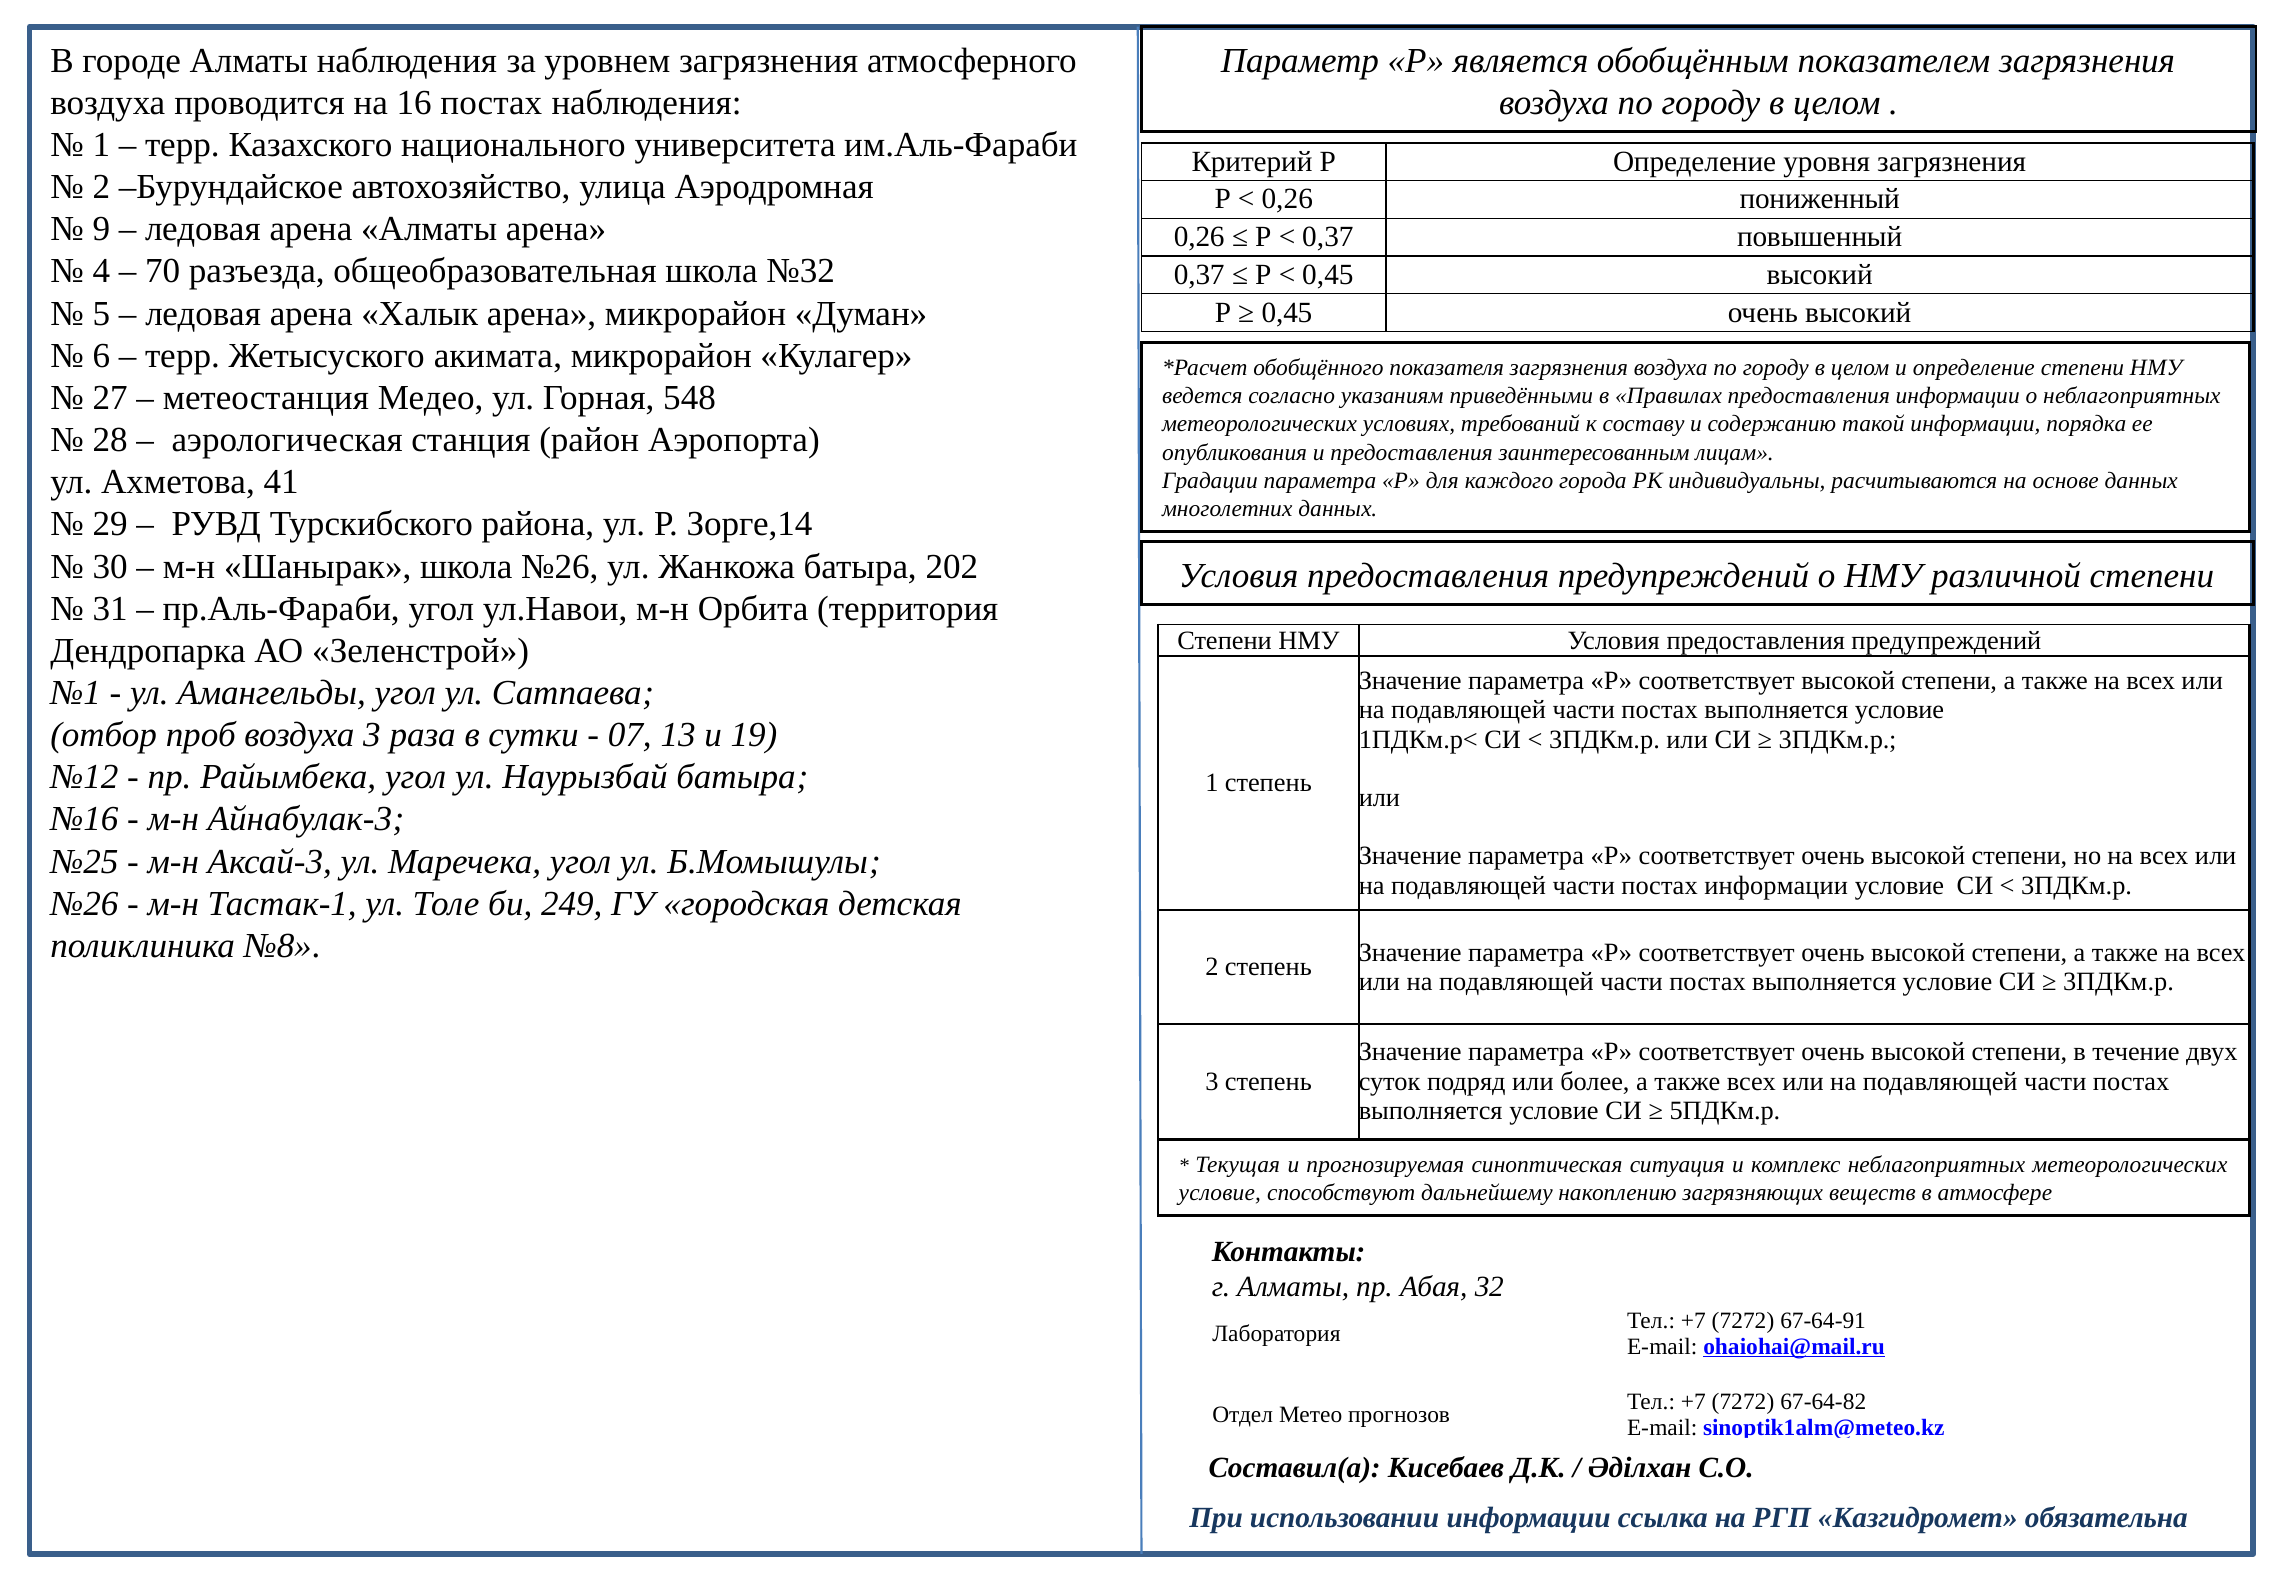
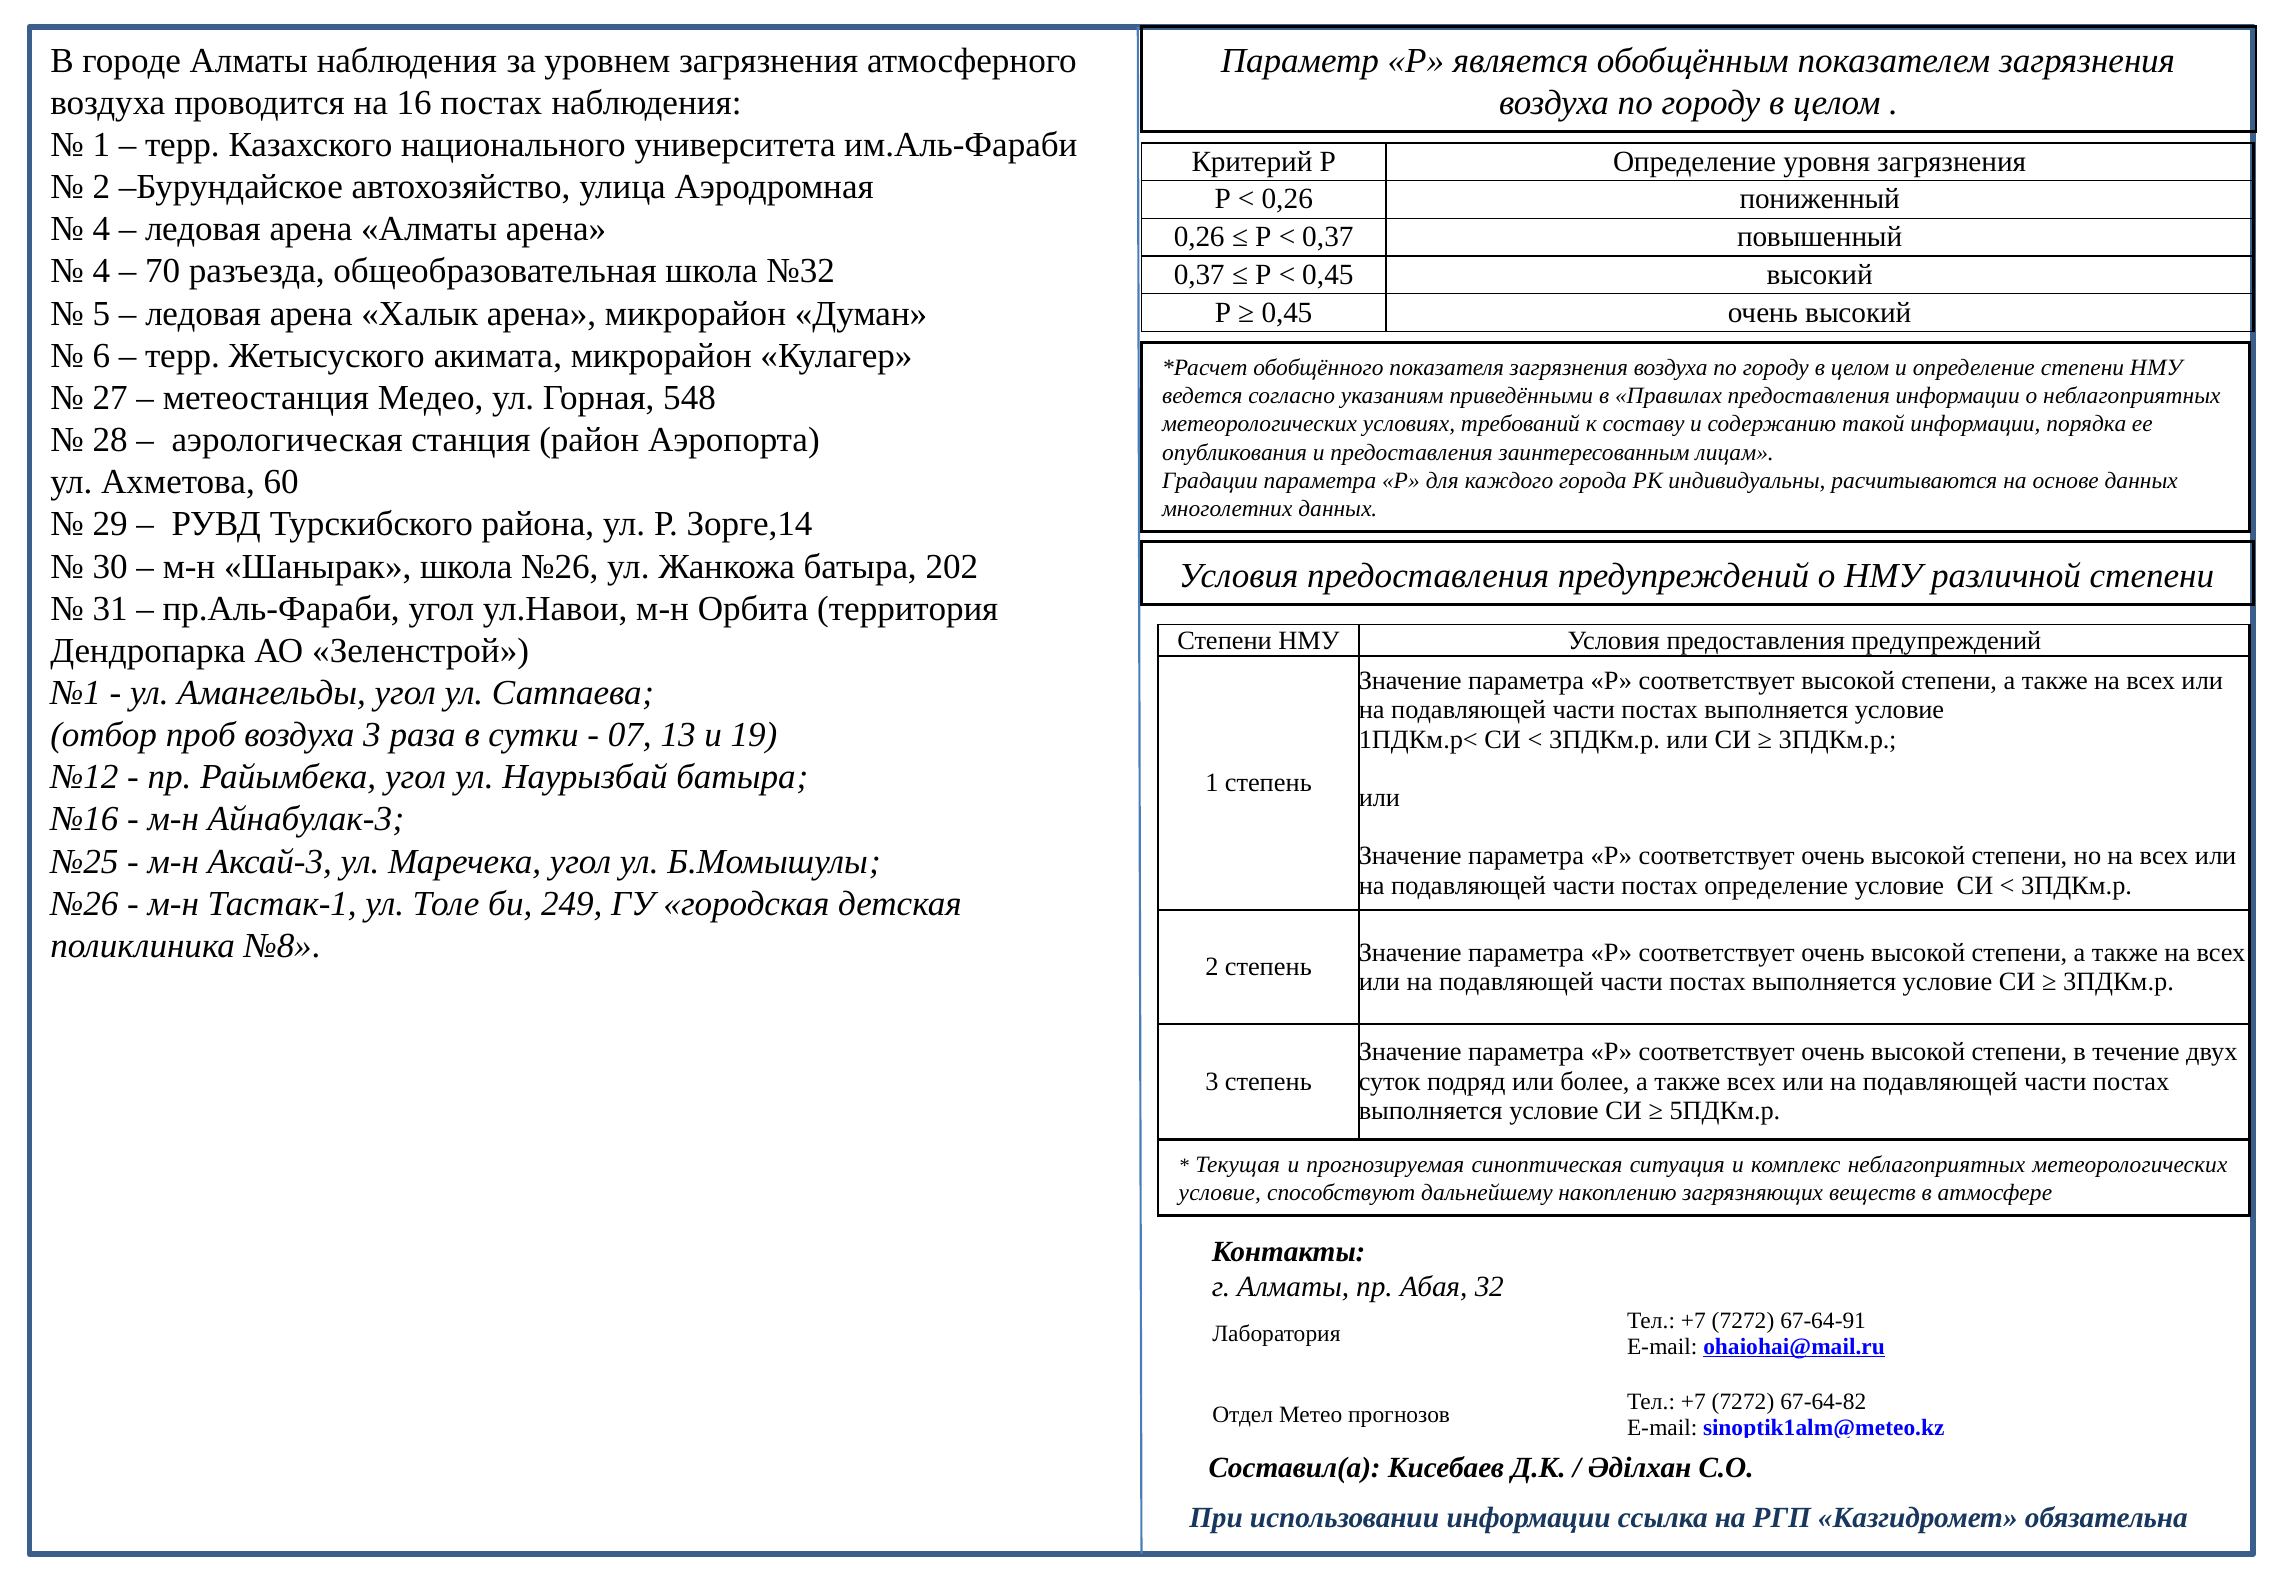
9: 9 -> 4 (101, 229)
41: 41 -> 60 (281, 482)
постах информации: информации -> определение (1776, 885)
